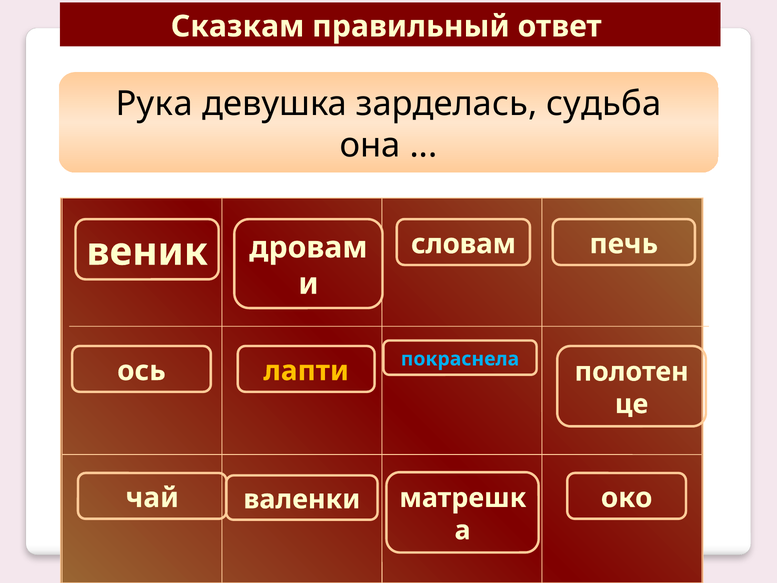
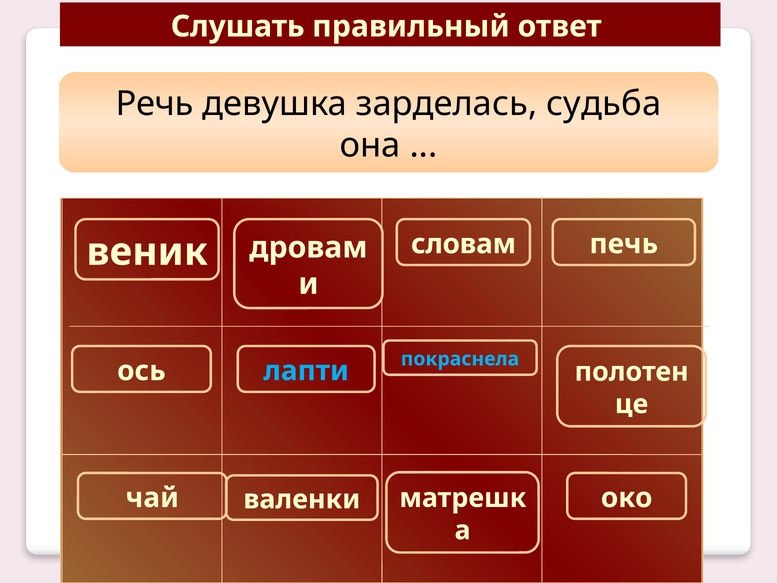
Сказкам: Сказкам -> Слушать (238, 26)
Рука: Рука -> Речь (155, 104)
лапти colour: yellow -> light blue (306, 371)
